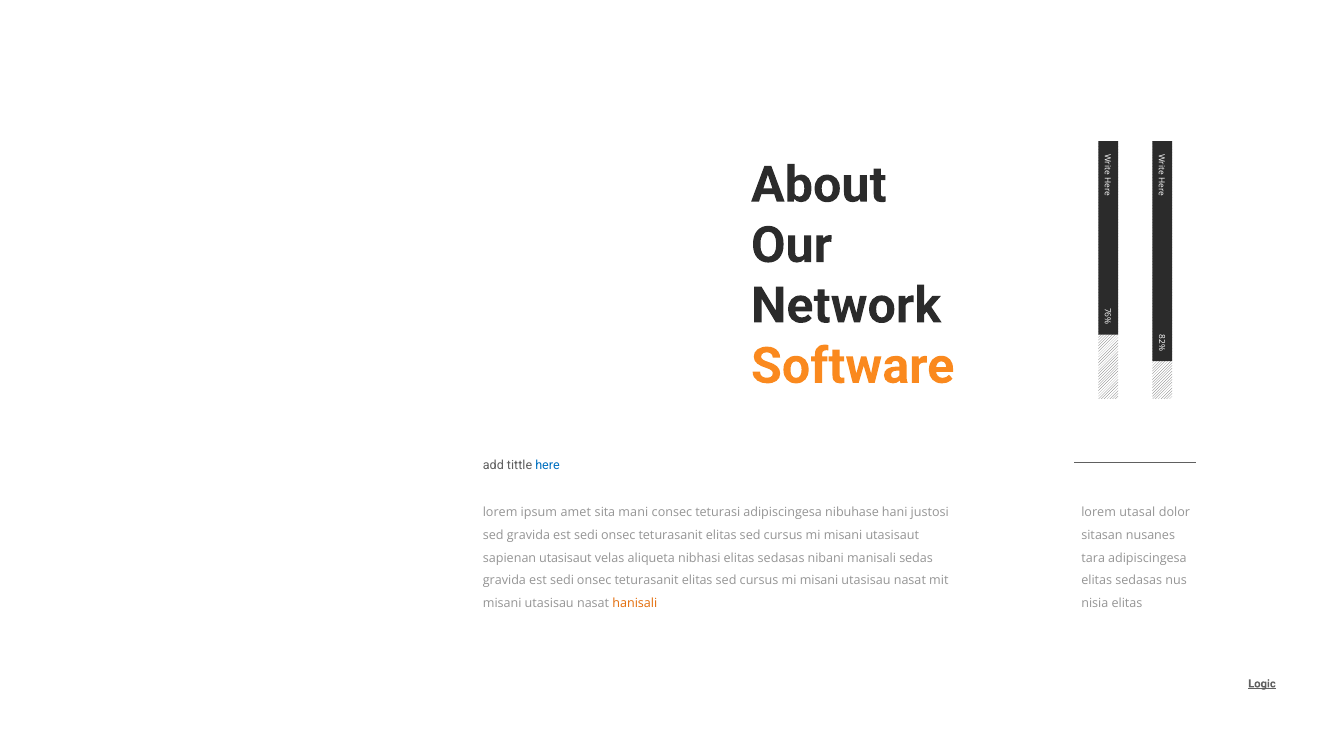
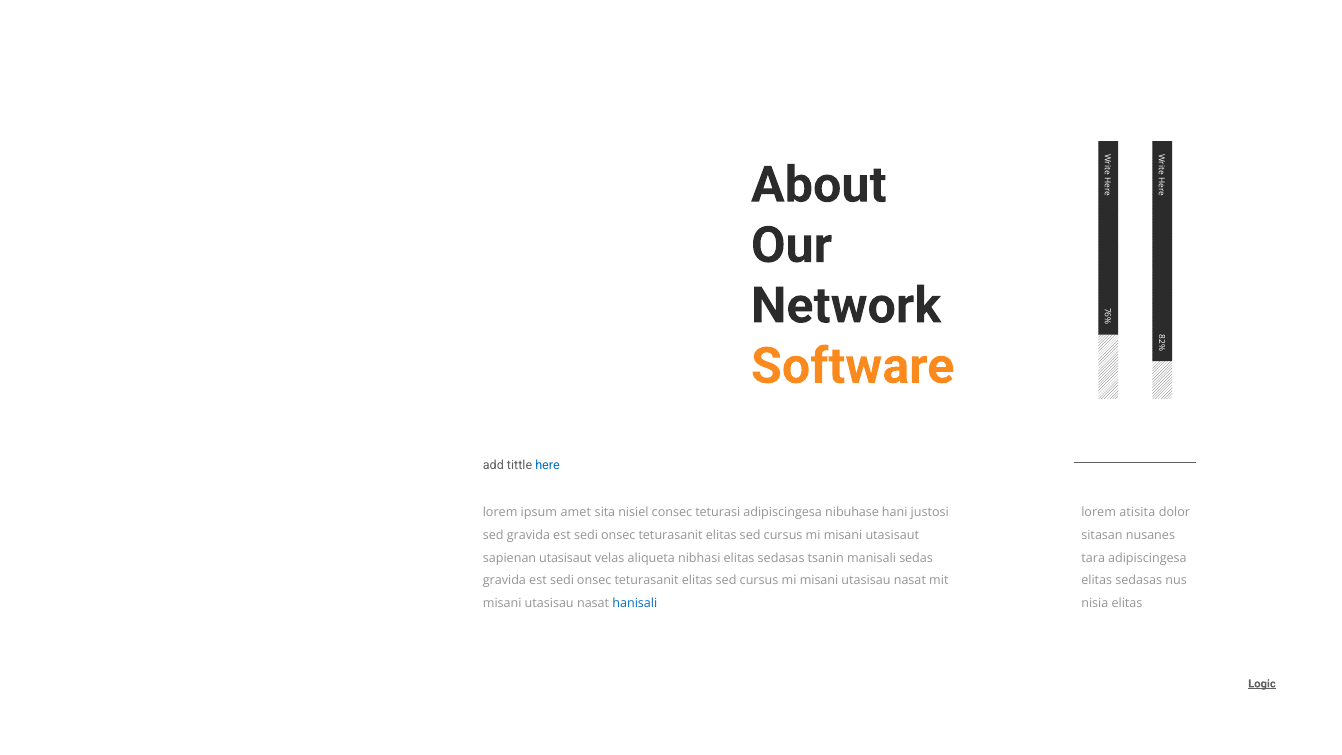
mani: mani -> nisiel (633, 513)
utasal: utasal -> atisita (1137, 513)
nibani: nibani -> tsanin (826, 558)
hanisali colour: orange -> blue (635, 603)
